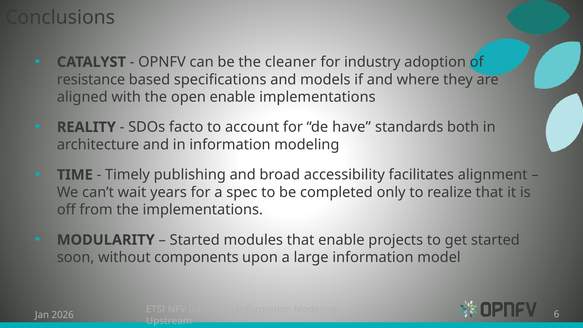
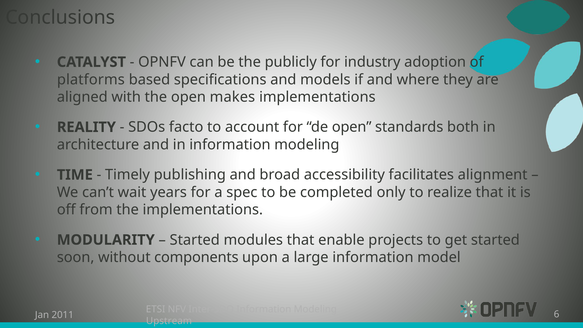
cleaner: cleaner -> publicly (291, 62)
resistance: resistance -> platforms (91, 80)
open enable: enable -> makes (232, 97)
de have: have -> open (352, 127)
2026: 2026 -> 2011 (63, 315)
